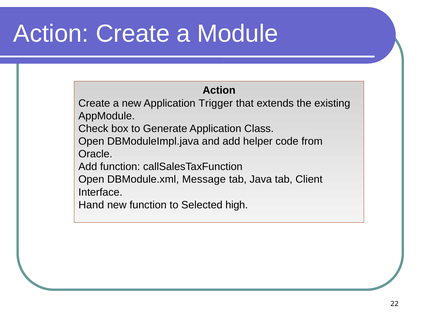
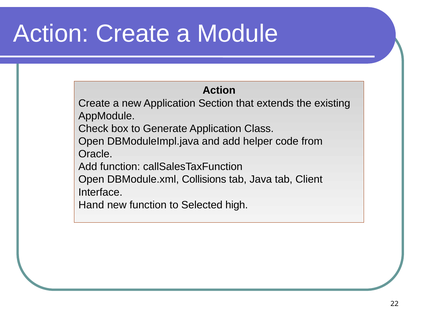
Trigger: Trigger -> Section (216, 103)
Message: Message -> Collisions (204, 179)
